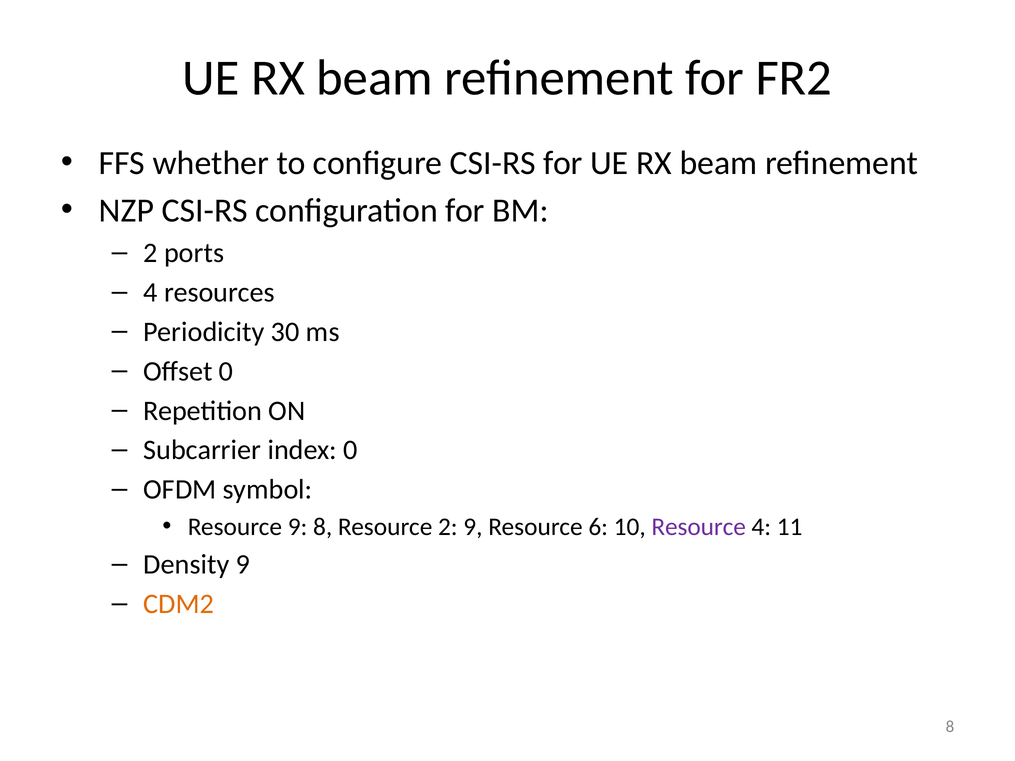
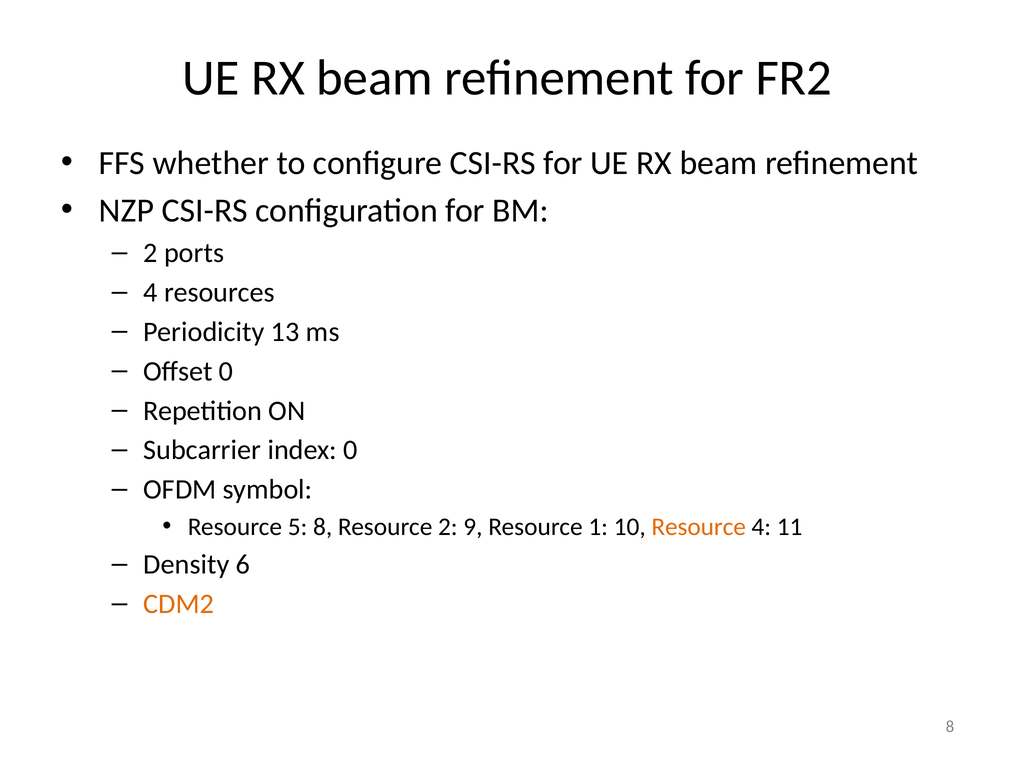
30: 30 -> 13 (285, 332)
Resource 9: 9 -> 5 (298, 527)
6: 6 -> 1 (598, 527)
Resource colour: purple -> orange (699, 527)
Density 9: 9 -> 6 (243, 565)
